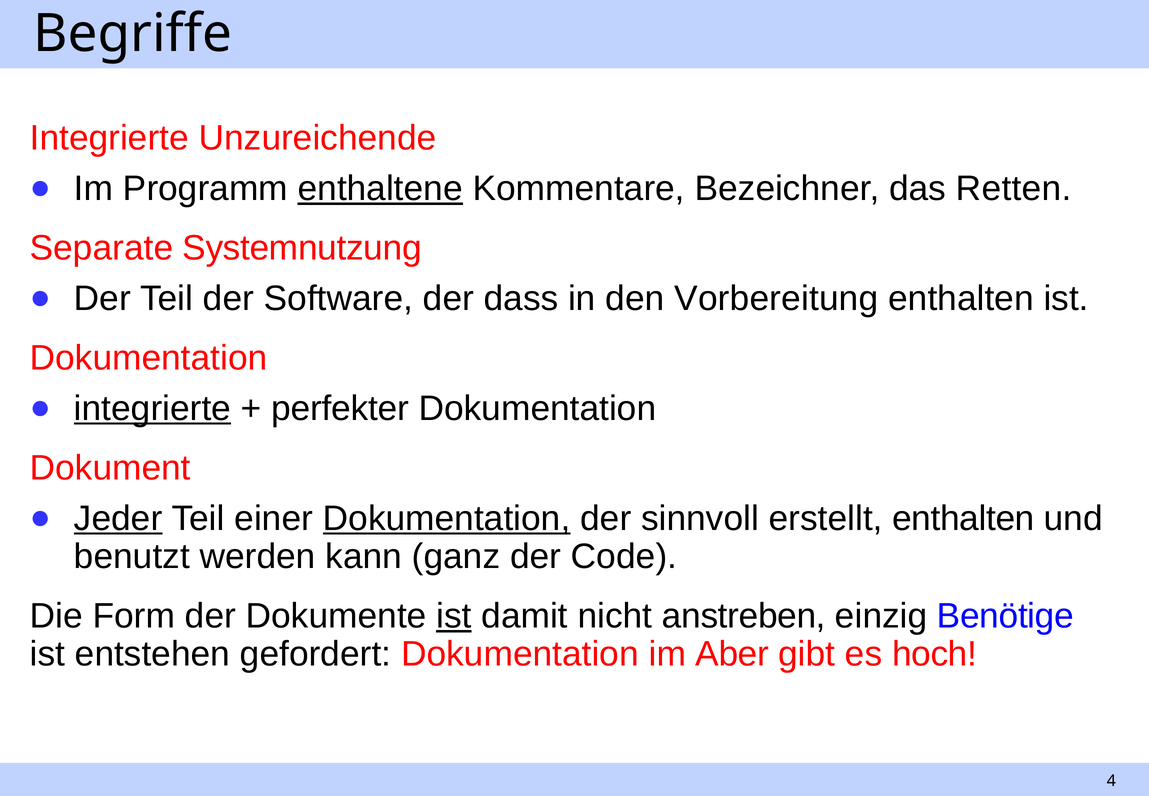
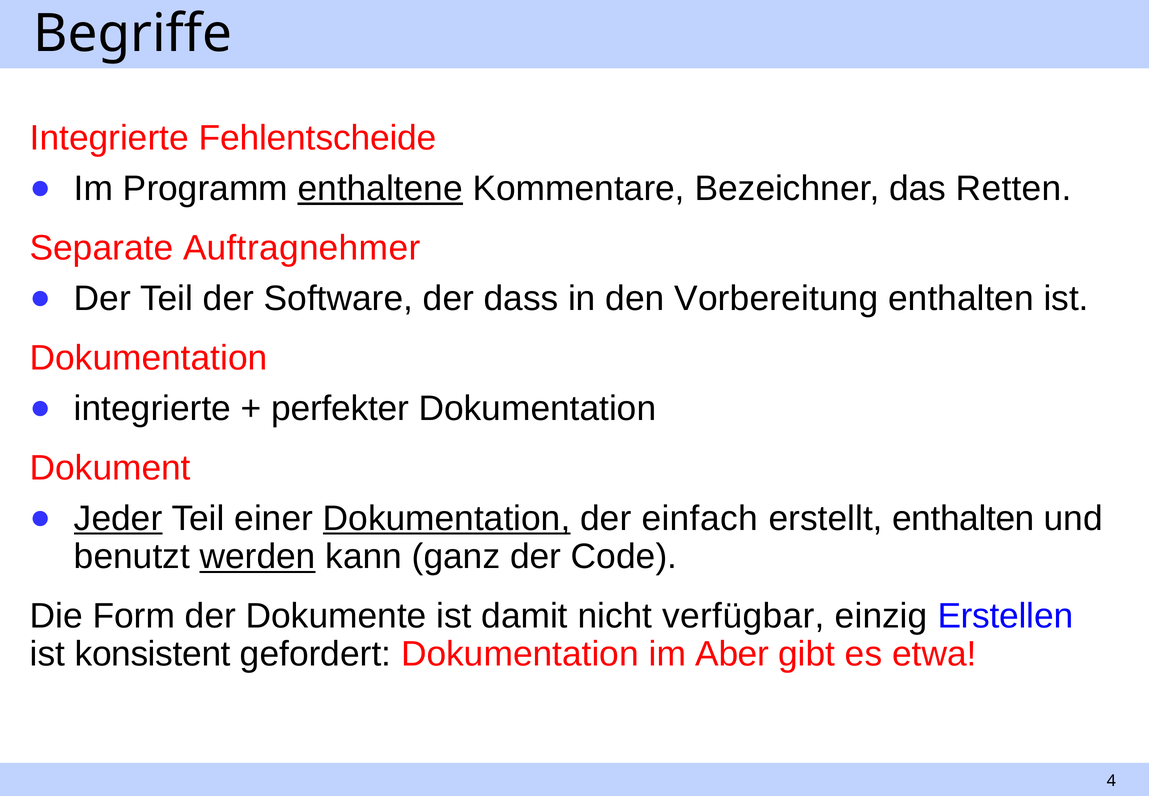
Unzureichende: Unzureichende -> Fehlentscheide (318, 138)
Systemnutzung: Systemnutzung -> Auftragnehmer (302, 248)
integrierte underline: present -> none (153, 408)
sinnvoll: sinnvoll -> einfach (700, 518)
werden underline: none -> present (258, 556)
ist underline: present -> none (454, 616)
anstreben: anstreben -> verfügbar (743, 616)
Benötige: Benötige -> Erstellen (1005, 616)
entstehen: entstehen -> konsistent (153, 654)
hoch: hoch -> etwa (934, 654)
